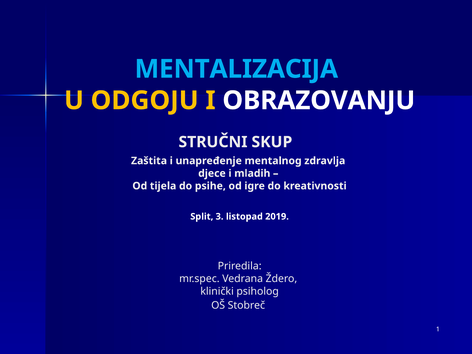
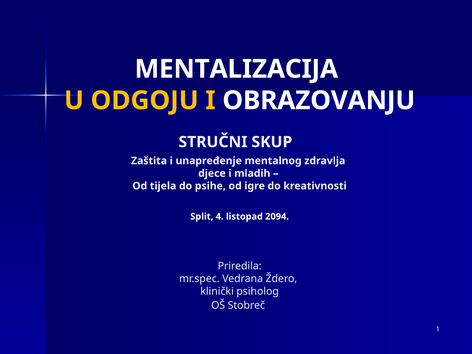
MENTALIZACIJA colour: light blue -> white (236, 69)
3: 3 -> 4 (220, 217)
2019: 2019 -> 2094 (277, 217)
